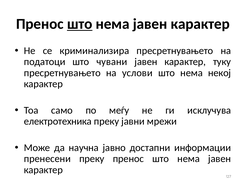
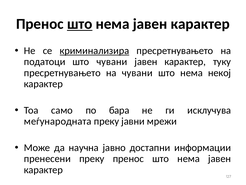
криминализира underline: none -> present (94, 51)
на услови: услови -> чувани (137, 73)
меѓу: меѓу -> бара (119, 110)
електротехника: електротехника -> меѓународната (58, 121)
